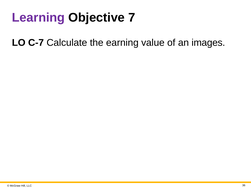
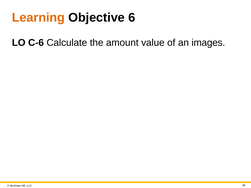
Learning colour: purple -> orange (38, 18)
7: 7 -> 6 (132, 18)
C-7: C-7 -> C-6 (36, 43)
earning: earning -> amount (122, 43)
